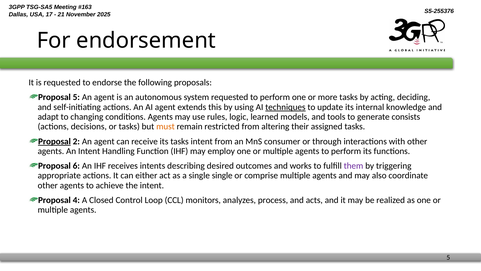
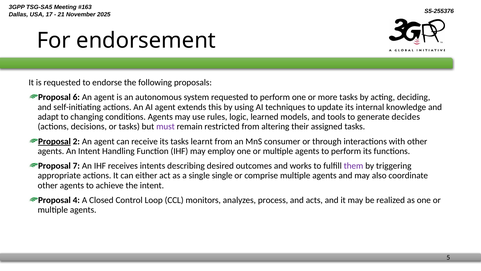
Proposal 5: 5 -> 6 (76, 97)
techniques underline: present -> none (285, 107)
consists: consists -> decides (406, 117)
must colour: orange -> purple (165, 126)
tasks intent: intent -> learnt (202, 141)
6: 6 -> 7 (76, 166)
